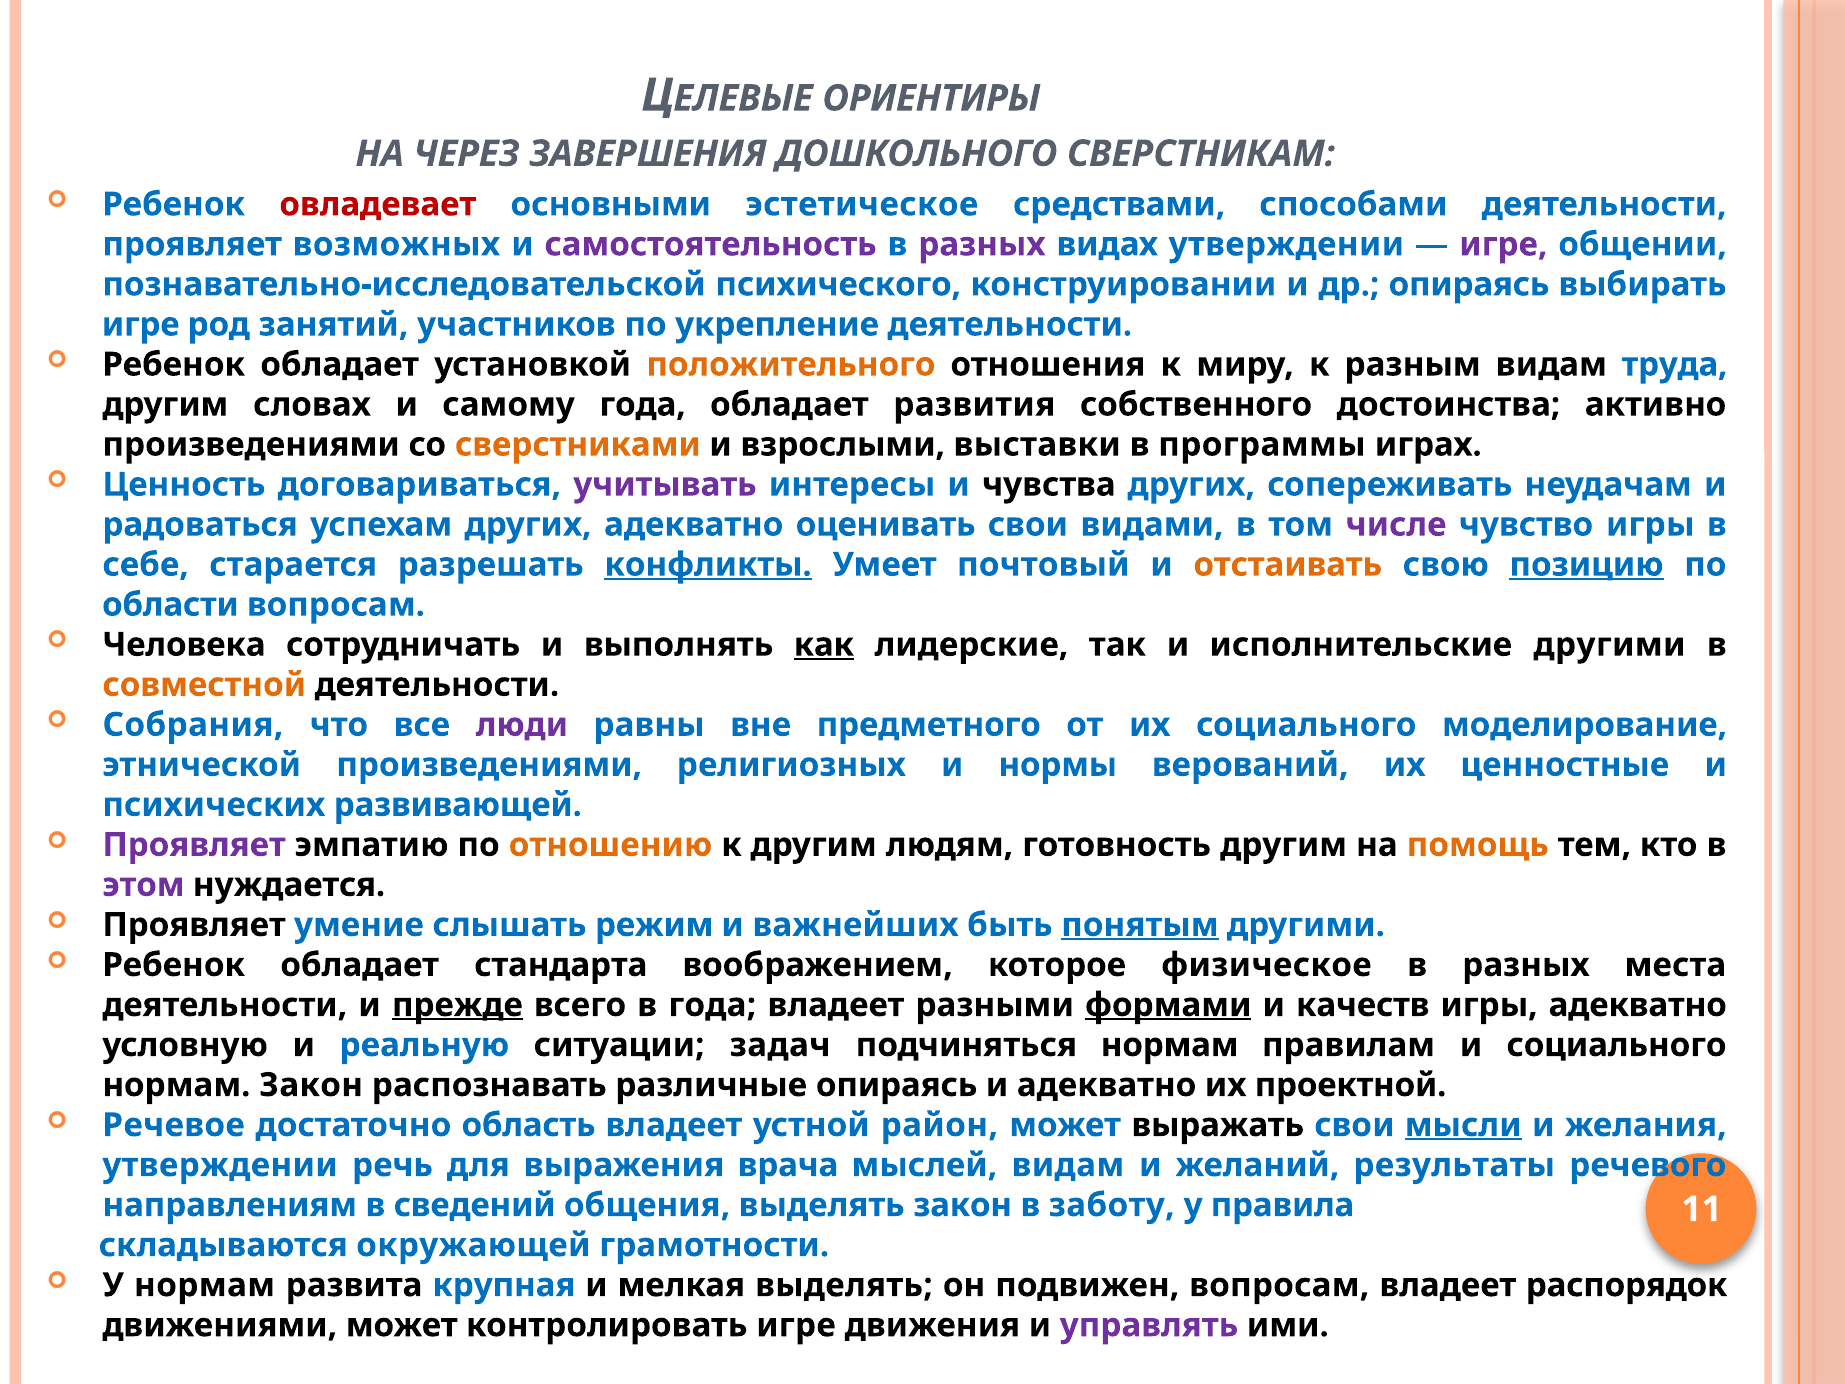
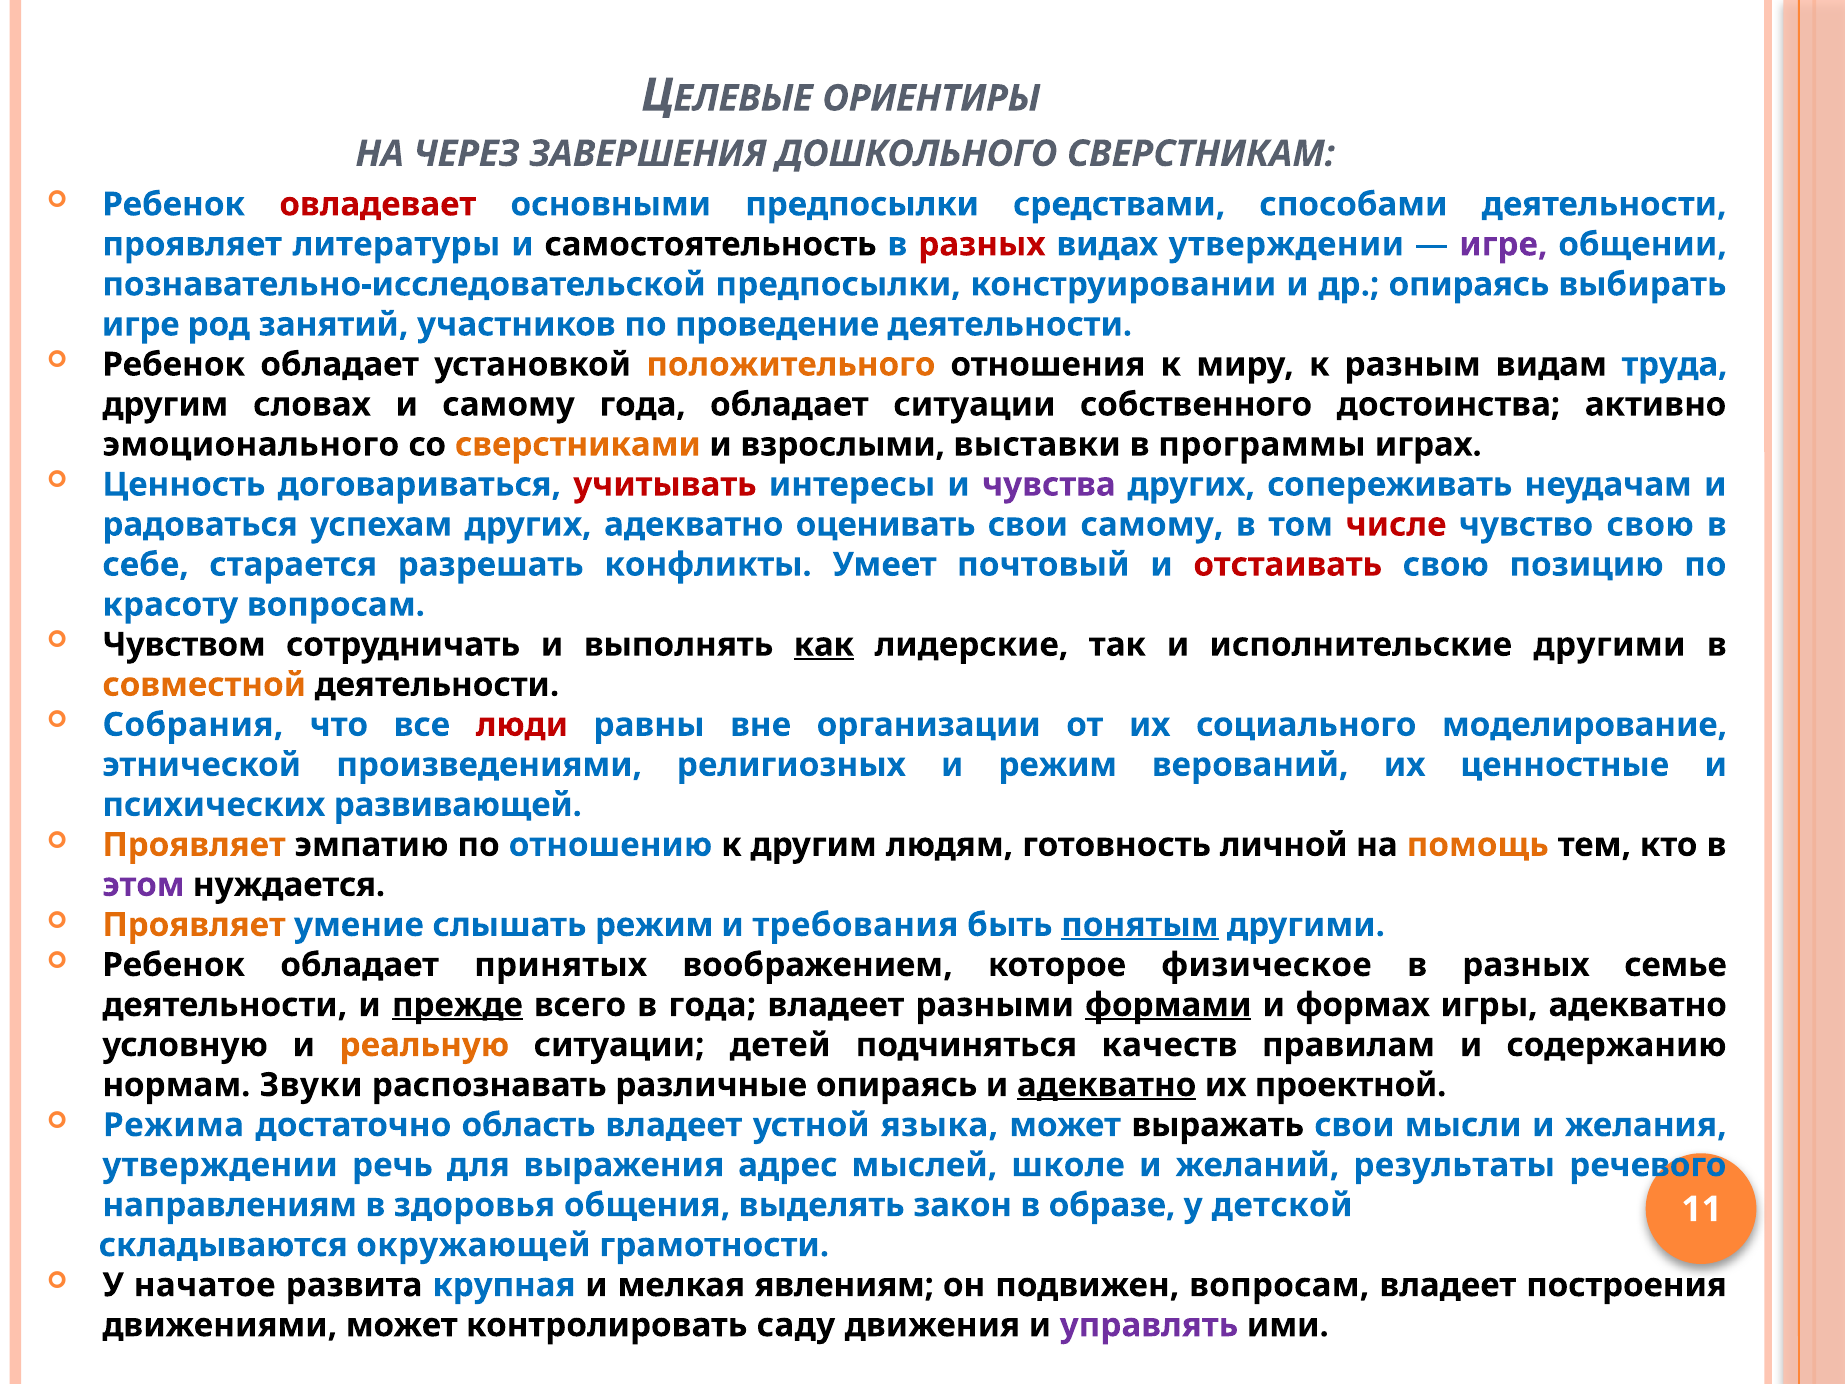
основными эстетическое: эстетическое -> предпосылки (862, 204)
возможных: возможных -> литературы (396, 244)
самостоятельность colour: purple -> black (711, 244)
разных colour: purple -> red (982, 244)
познавательно-исследовательской психического: психического -> предпосылки (838, 284)
укрепление: укрепление -> проведение (777, 324)
обладает развития: развития -> ситуации (974, 404)
произведениями: произведениями -> эмоционального (251, 445)
учитывать colour: purple -> red (665, 485)
чувства colour: black -> purple (1049, 485)
свои видами: видами -> самому (1152, 525)
числе colour: purple -> red (1396, 525)
чувство игры: игры -> свою (1650, 525)
конфликты underline: present -> none (708, 565)
отстаивать colour: orange -> red (1288, 565)
позицию underline: present -> none (1586, 565)
области: области -> красоту (170, 605)
Человека: Человека -> Чувством (184, 645)
люди colour: purple -> red (522, 725)
предметного: предметного -> организации (929, 725)
и нормы: нормы -> режим (1058, 765)
Проявляет colour: purple -> orange (194, 845)
отношению colour: orange -> blue (610, 845)
готовность другим: другим -> личной (1284, 845)
Проявляет colour: black -> orange (194, 925)
важнейших: важнейших -> требования (855, 925)
стандарта: стандарта -> принятых (561, 965)
места: места -> семье (1676, 965)
качеств: качеств -> формах (1363, 1005)
реальную colour: blue -> orange (424, 1045)
задач: задач -> детей (780, 1045)
подчиняться нормам: нормам -> качеств (1169, 1045)
и социального: социального -> содержанию (1616, 1045)
нормам Закон: Закон -> Звуки (311, 1085)
адекватно underline: none -> present (1107, 1085)
Речевое: Речевое -> Режима (174, 1125)
район: район -> языка (939, 1125)
мысли underline: present -> none (1463, 1125)
врача: врача -> адрес (788, 1165)
мыслей видам: видам -> школе (1068, 1165)
сведений: сведений -> здоровья (474, 1205)
заботу: заботу -> образе (1112, 1205)
правила: правила -> детской (1282, 1205)
У нормам: нормам -> начатое (205, 1285)
мелкая выделять: выделять -> явлениям (844, 1285)
распорядок: распорядок -> построения (1627, 1285)
контролировать игре: игре -> саду (796, 1325)
